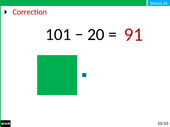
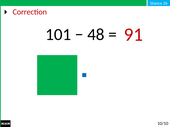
20: 20 -> 48 (96, 35)
